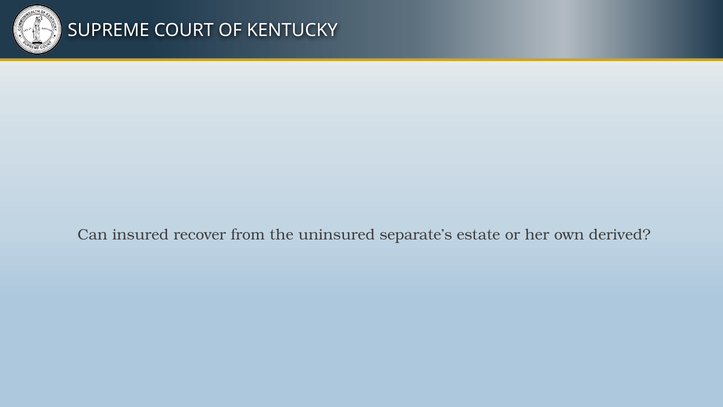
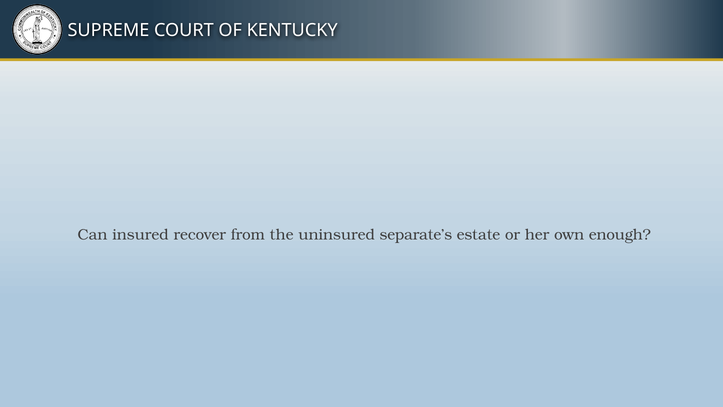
derived: derived -> enough (620, 234)
